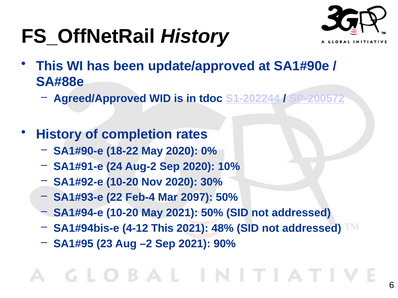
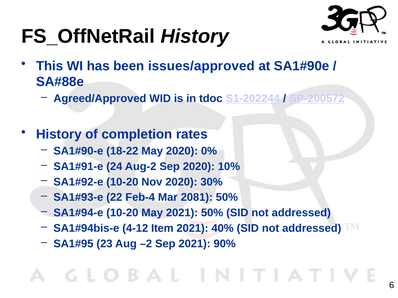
update/approved: update/approved -> issues/approved (201, 66)
2097: 2097 -> 2081 (197, 198)
4-12 This: This -> Item (162, 229)
48%: 48% -> 40% (223, 229)
